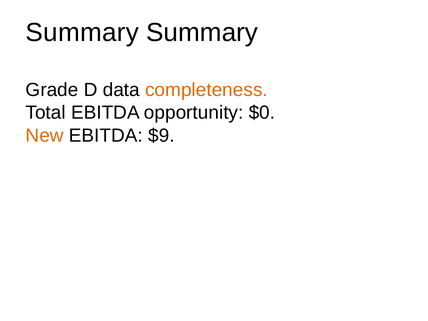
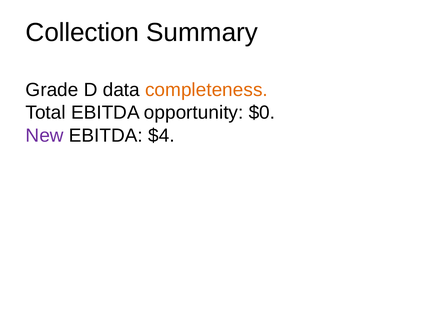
Summary: Summary -> Collection (82, 32)
New colour: orange -> purple (45, 135)
$9: $9 -> $4 (161, 135)
